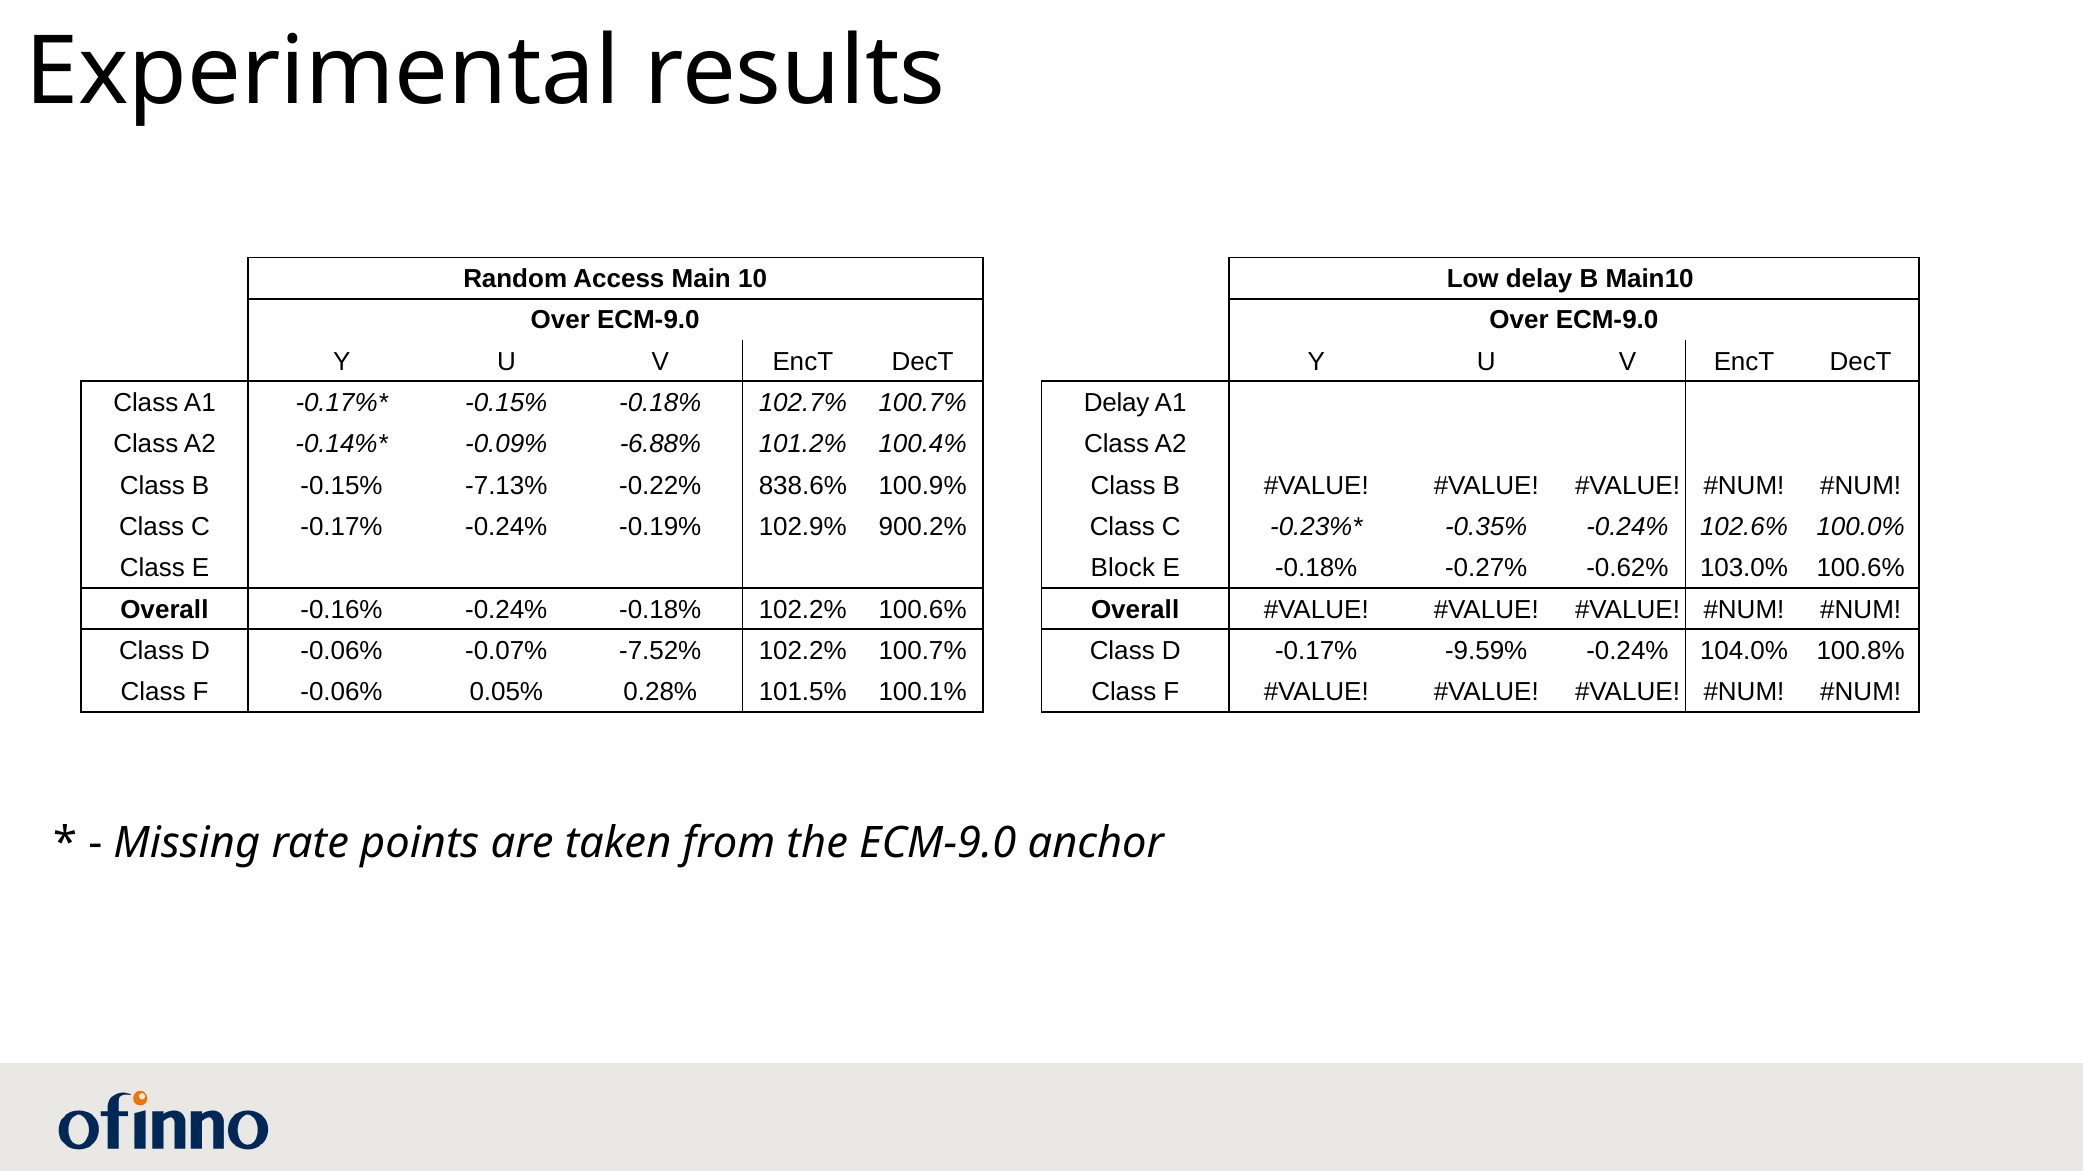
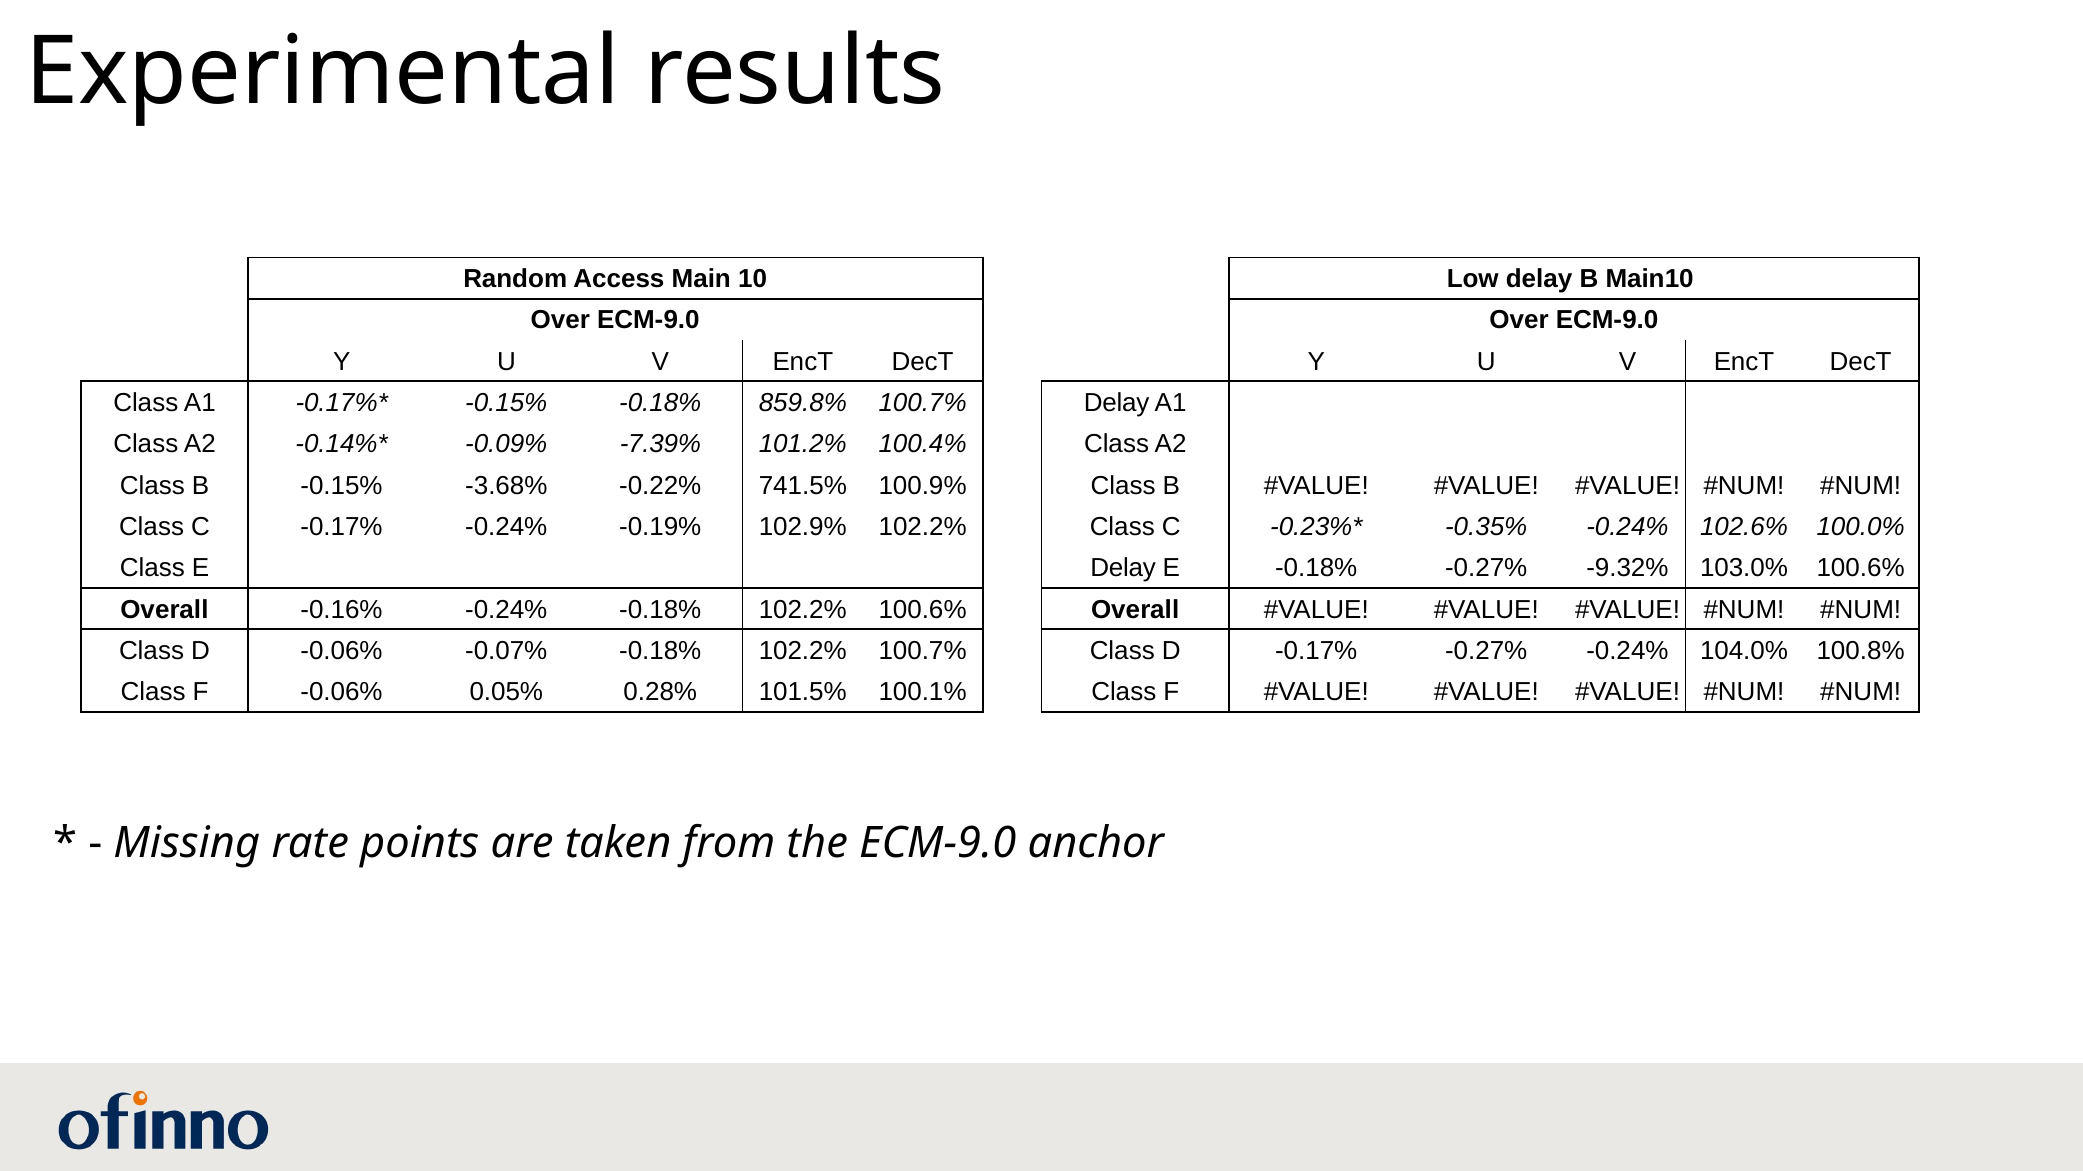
102.7%: 102.7% -> 859.8% (803, 403)
-6.88%: -6.88% -> -7.39% (660, 444)
-7.13%: -7.13% -> -3.68% (506, 486)
838.6%: 838.6% -> 741.5% (803, 486)
102.9% 900.2%: 900.2% -> 102.2% (923, 527)
Block: Block -> Delay (1123, 568)
-0.62%: -0.62% -> -9.32% (1627, 568)
-0.07% -7.52%: -7.52% -> -0.18% (660, 651)
-0.17% -9.59%: -9.59% -> -0.27% (1486, 651)
